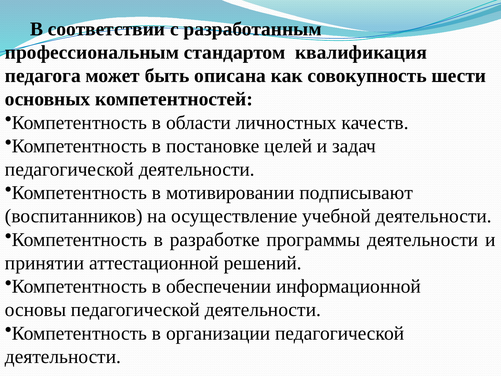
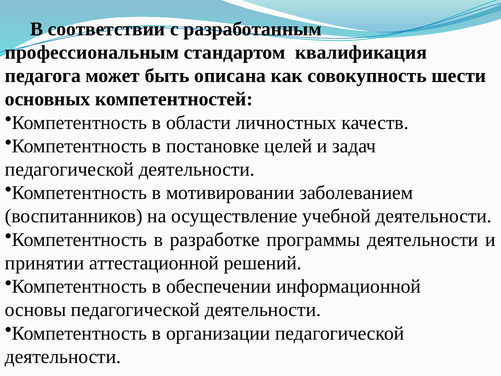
подписывают: подписывают -> заболеванием (356, 193)
